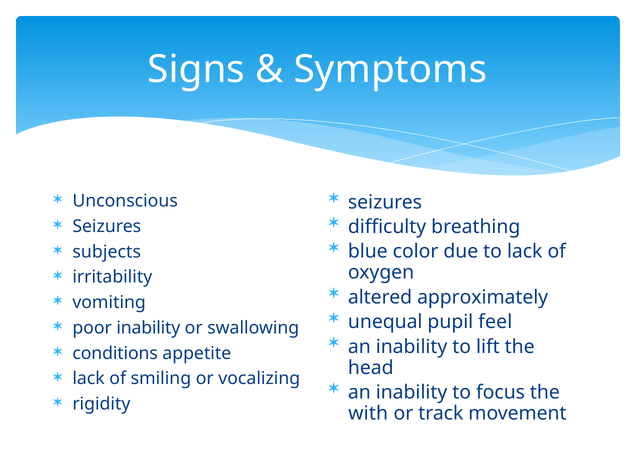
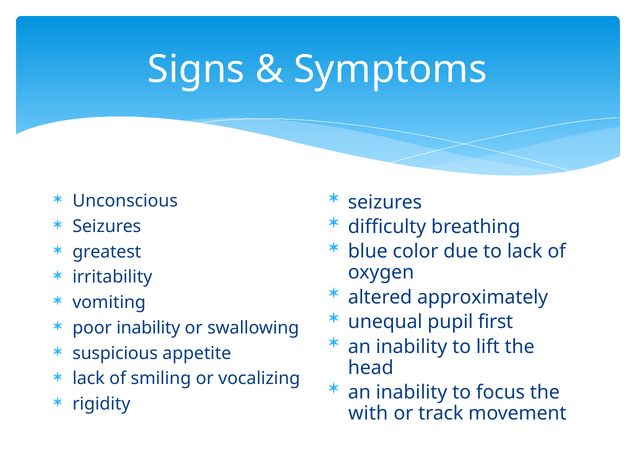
subjects: subjects -> greatest (107, 252)
feel: feel -> first (496, 322)
conditions: conditions -> suspicious (115, 353)
